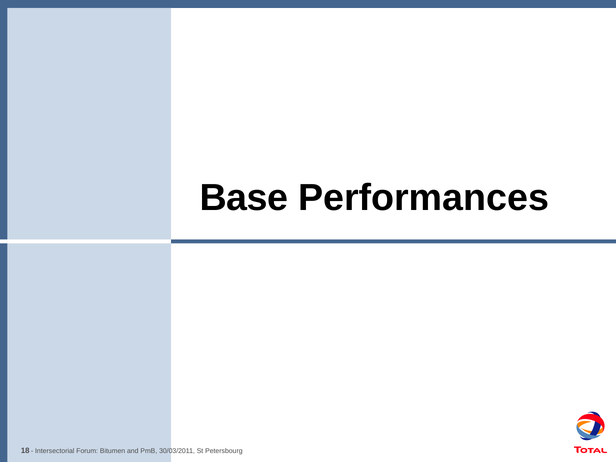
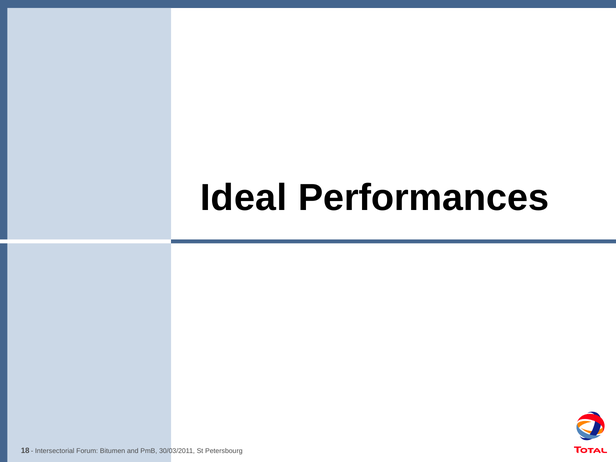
Base: Base -> Ideal (244, 198)
